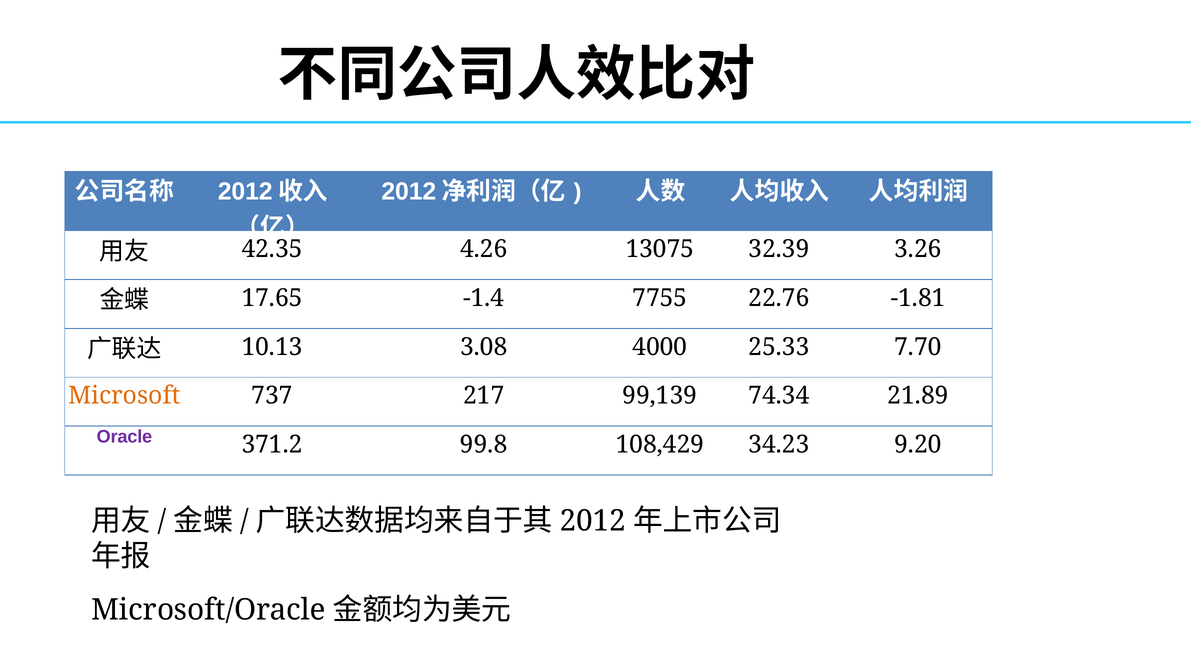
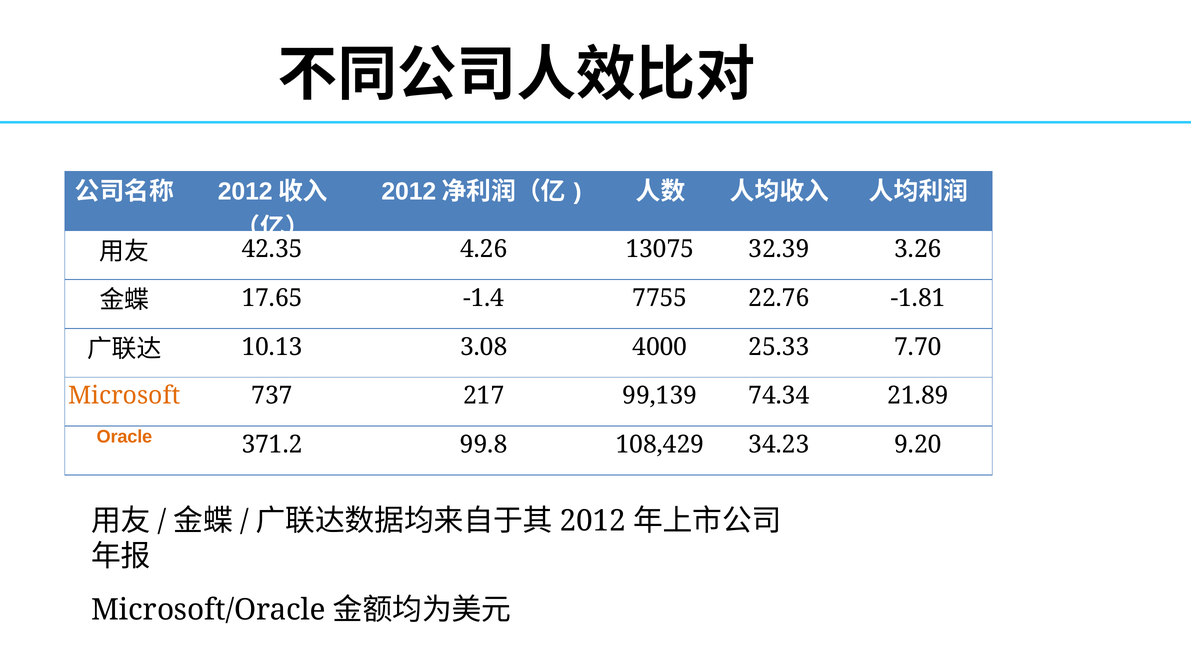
Oracle colour: purple -> orange (124, 437)
